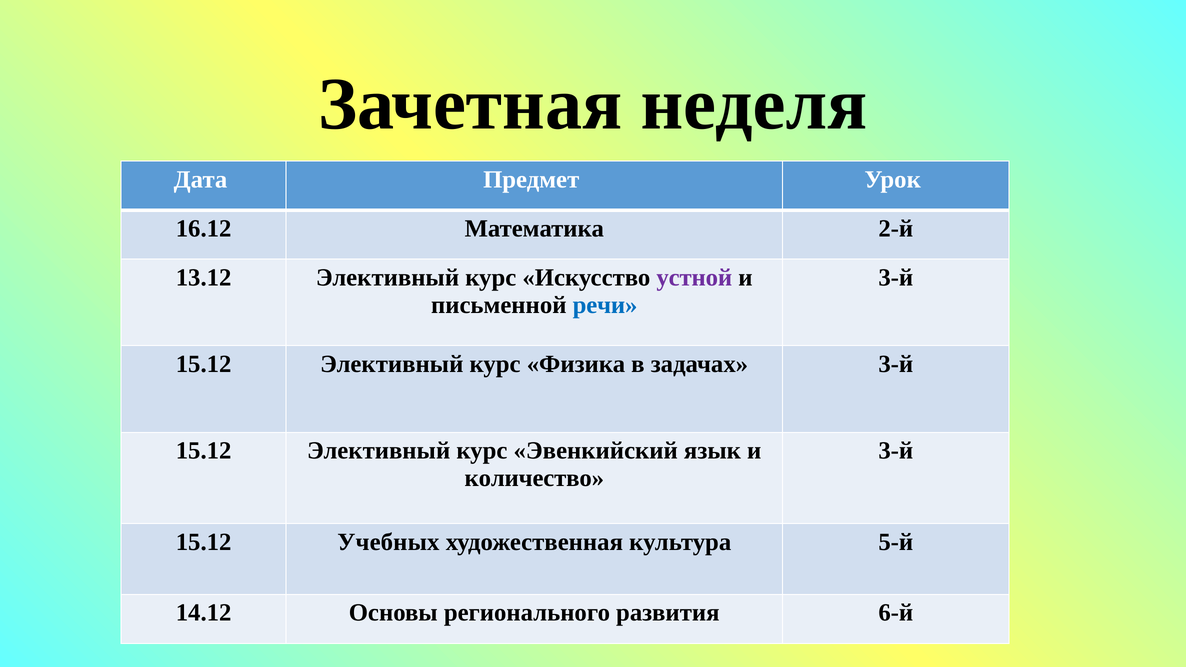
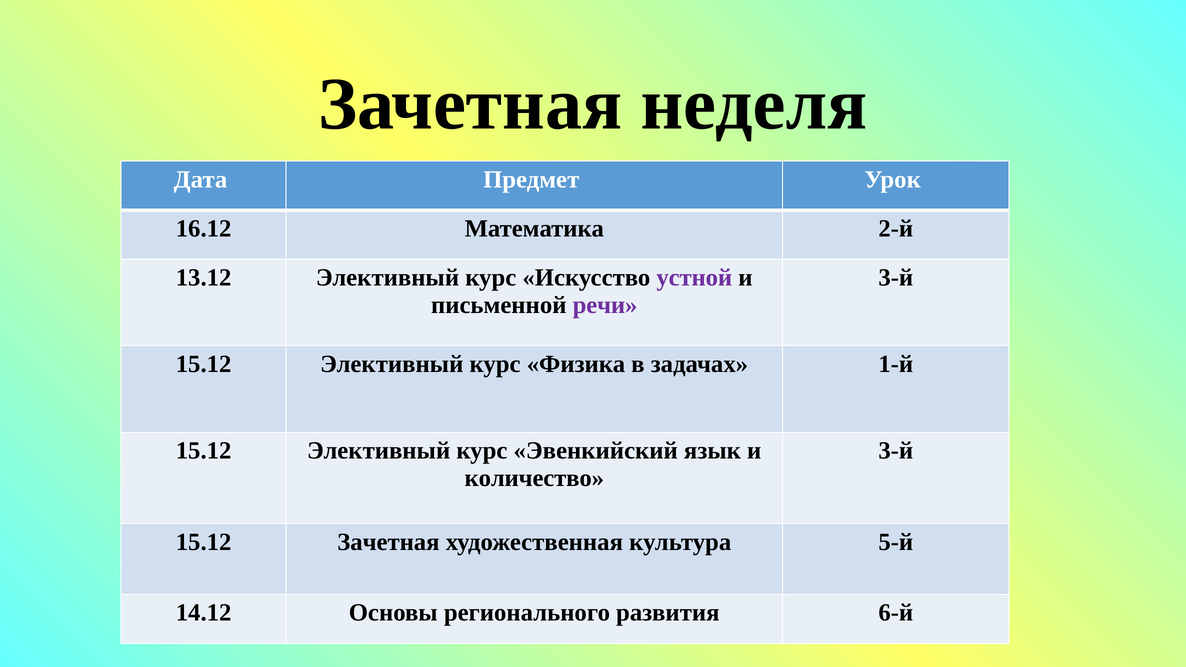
речи colour: blue -> purple (605, 305)
задачах 3-й: 3-й -> 1-й (896, 364)
15.12 Учебных: Учебных -> Зачетная (388, 542)
